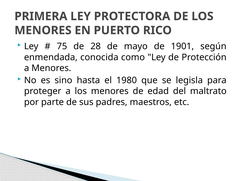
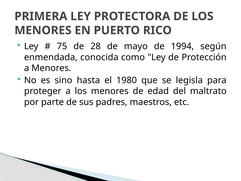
1901: 1901 -> 1994 (182, 46)
